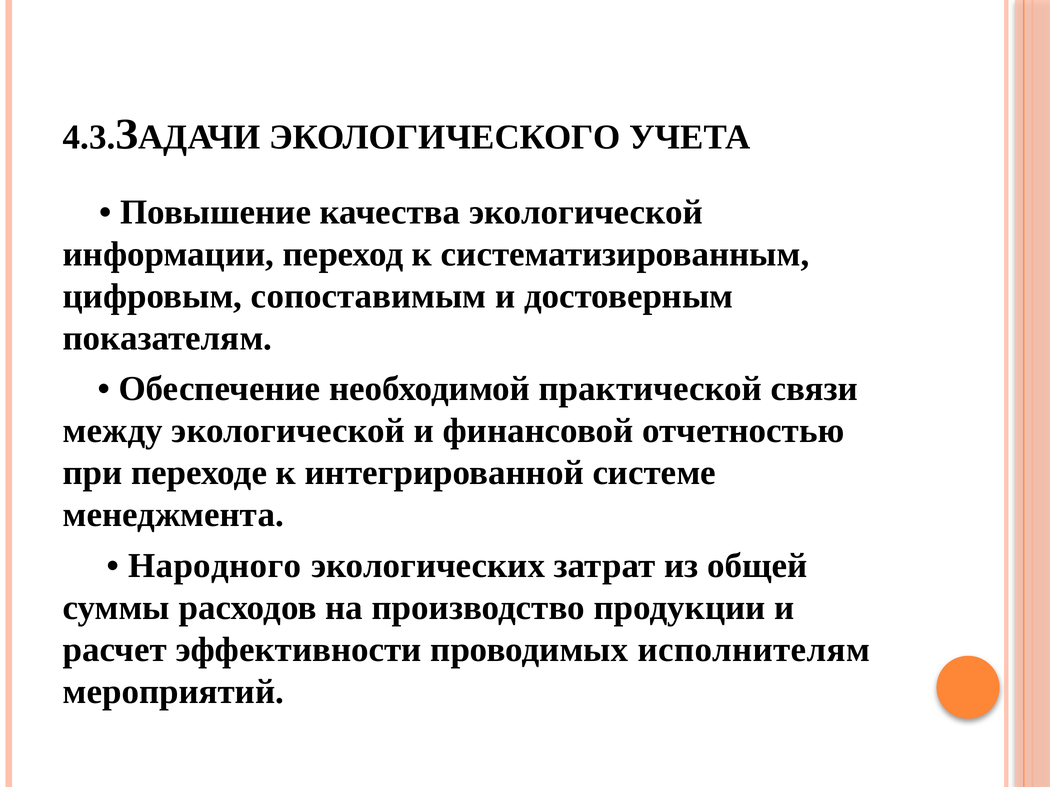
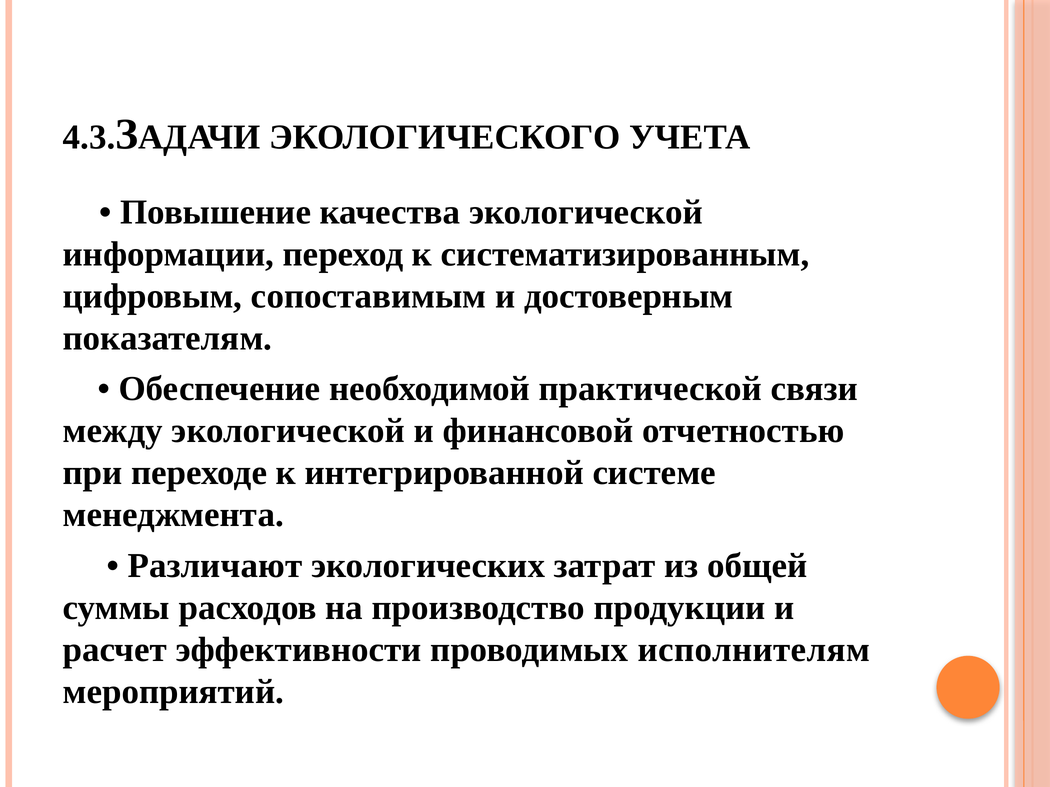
Народного: Народного -> Различают (215, 566)
